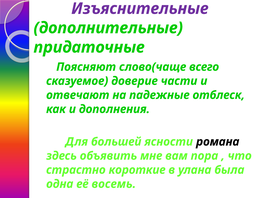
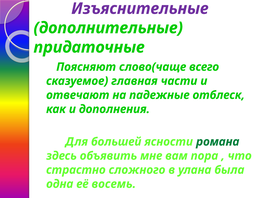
доверие: доверие -> главная (134, 81)
романа colour: black -> green (218, 142)
короткие: короткие -> сложного (137, 170)
